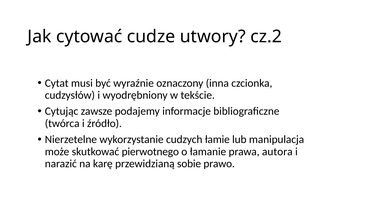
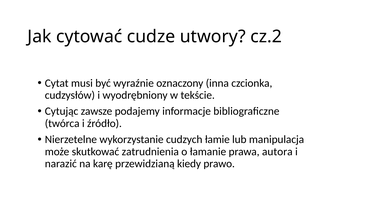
pierwotnego: pierwotnego -> zatrudnienia (150, 152)
sobie: sobie -> kiedy (189, 164)
